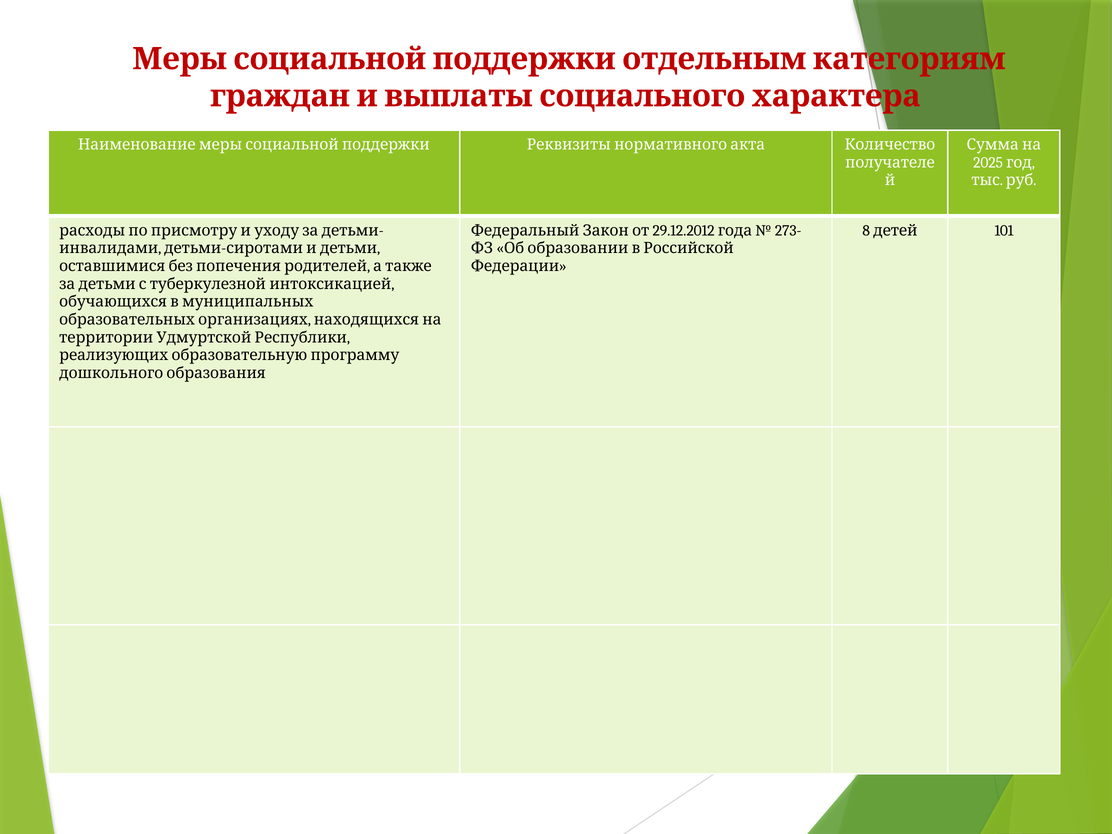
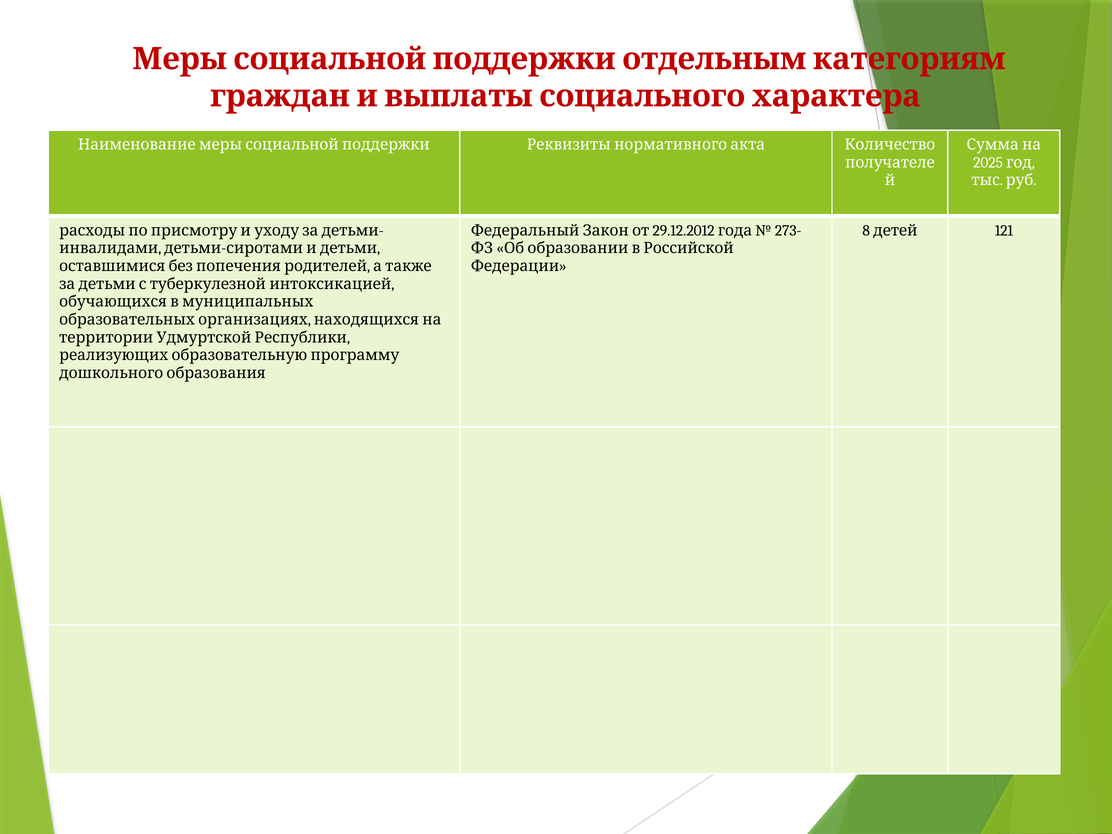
101: 101 -> 121 (1004, 231)
